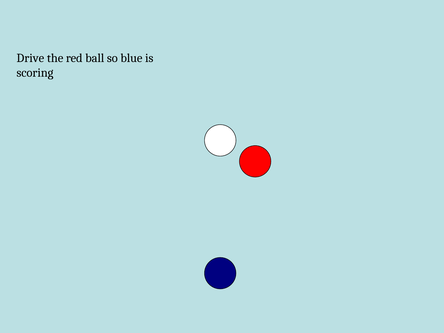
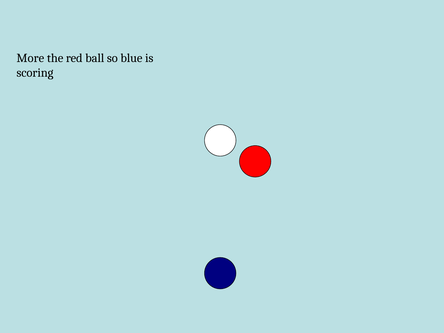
Drive: Drive -> More (30, 58)
